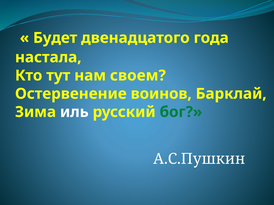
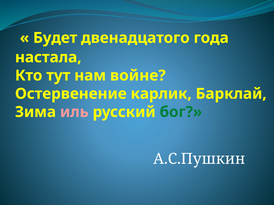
своем: своем -> войне (138, 76)
воинов: воинов -> карлик (161, 94)
иль colour: white -> pink (74, 112)
